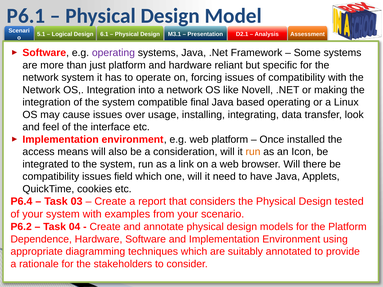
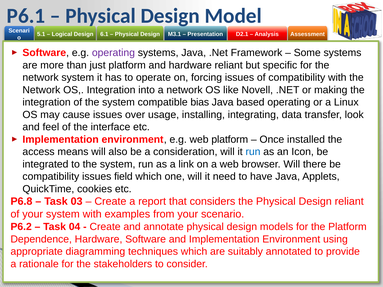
final: final -> bias (200, 102)
run colour: orange -> blue (253, 152)
P6.4: P6.4 -> P6.8 (21, 202)
Design tested: tested -> reliant (349, 202)
